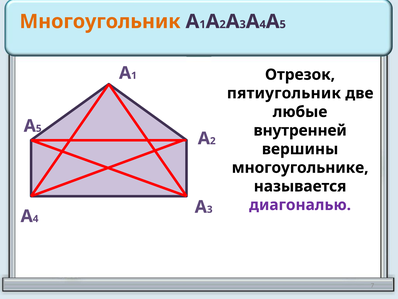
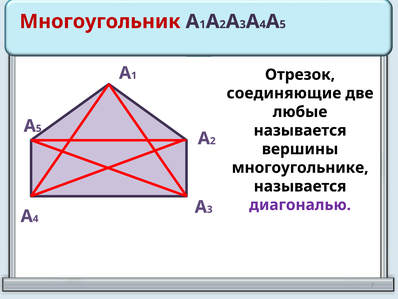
Многоугольник colour: orange -> red (100, 21)
пятиугольник: пятиугольник -> соединяющие (284, 93)
внутренней: внутренней -> называется (300, 130)
